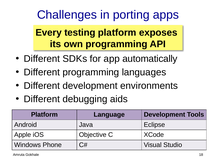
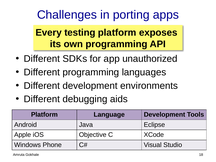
automatically: automatically -> unauthorized (150, 59)
